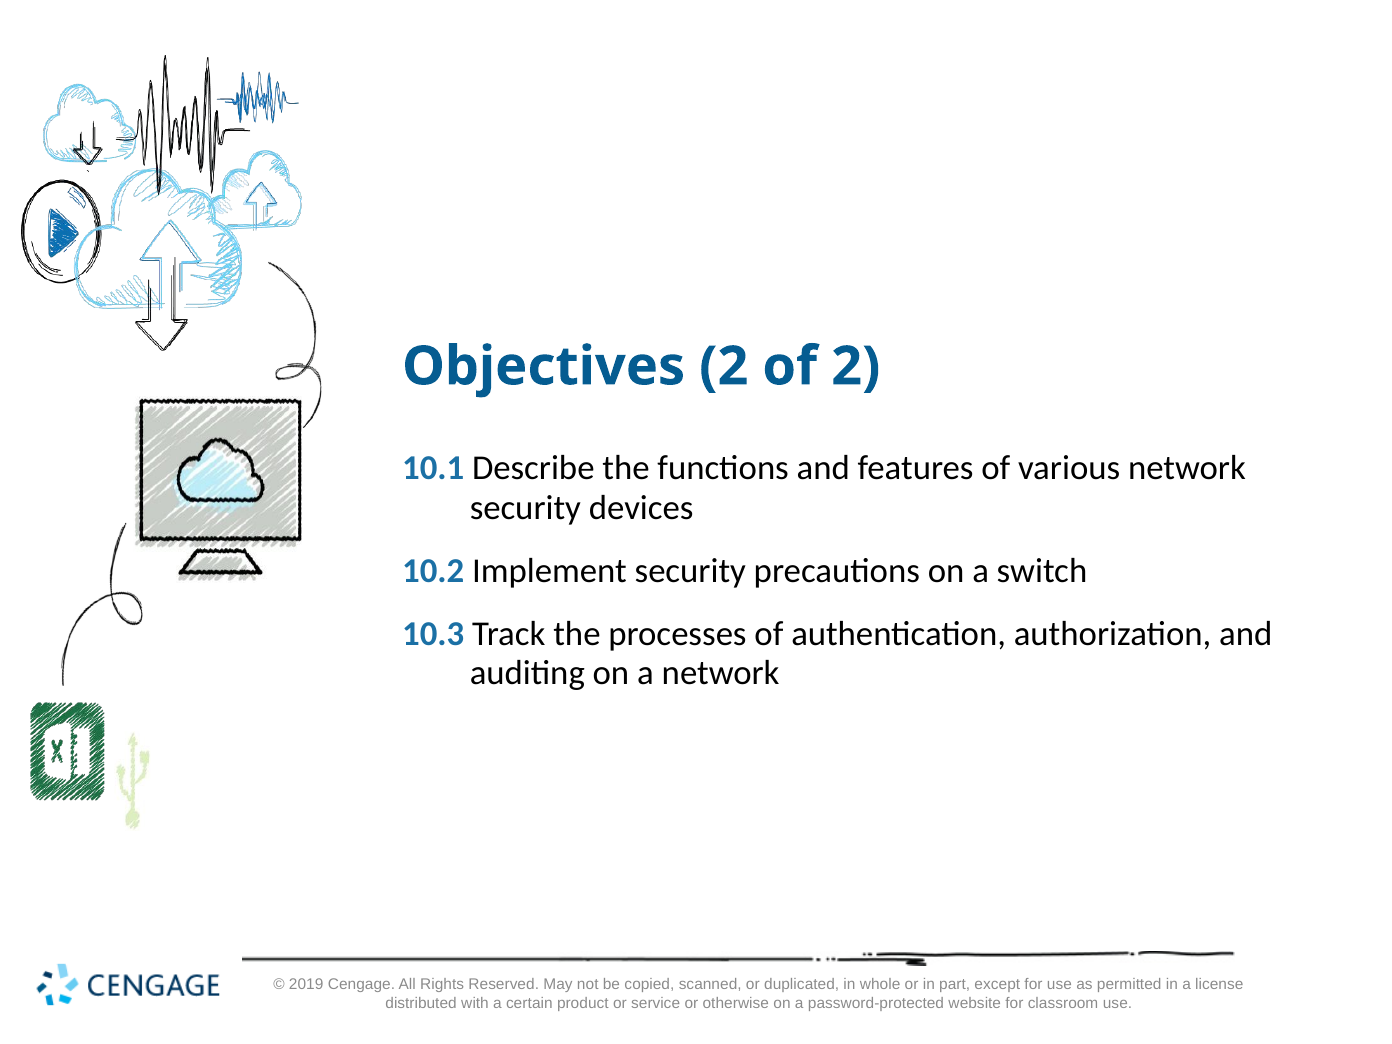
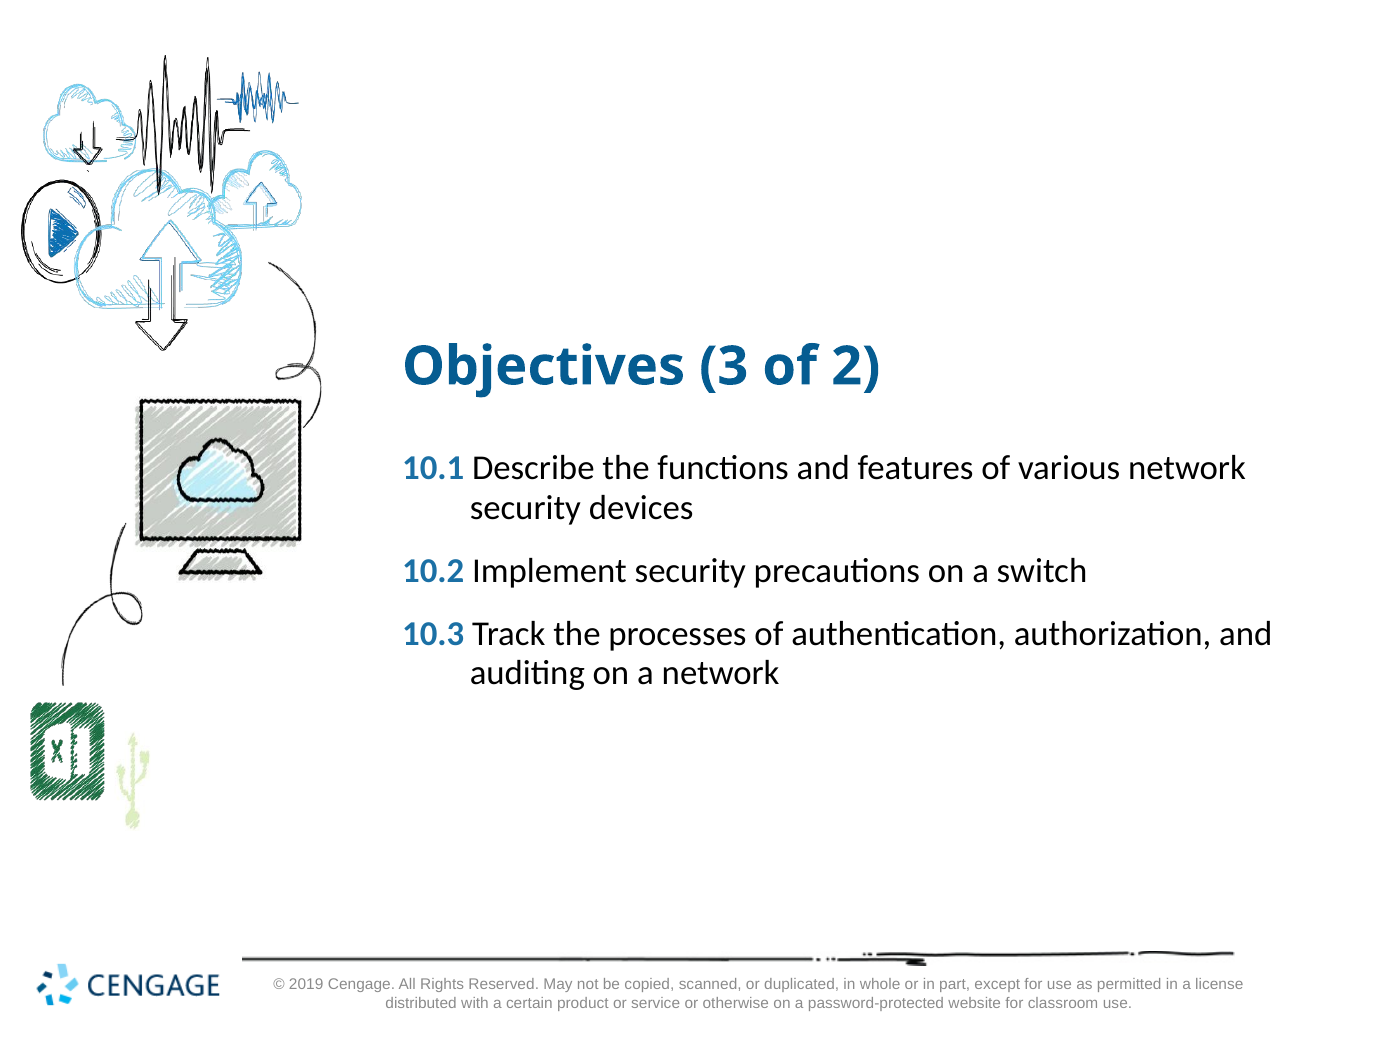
Objectives 2: 2 -> 3 (724, 367)
